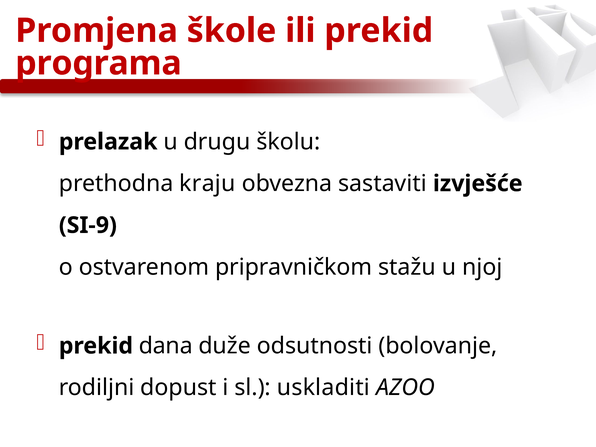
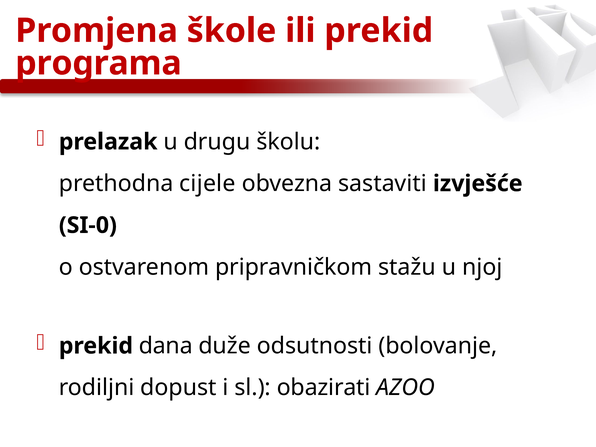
kraju: kraju -> cijele (207, 184)
SI-9: SI-9 -> SI-0 (88, 225)
uskladiti: uskladiti -> obazirati (324, 388)
